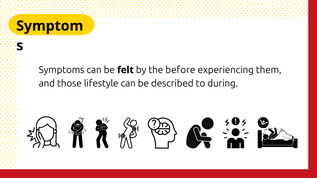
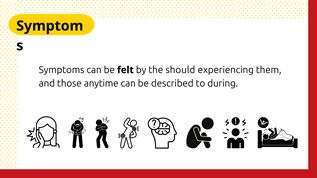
before: before -> should (180, 70)
lifestyle: lifestyle -> anytime (101, 84)
